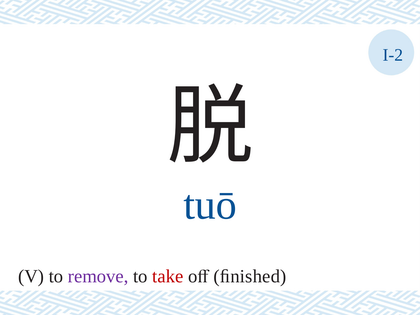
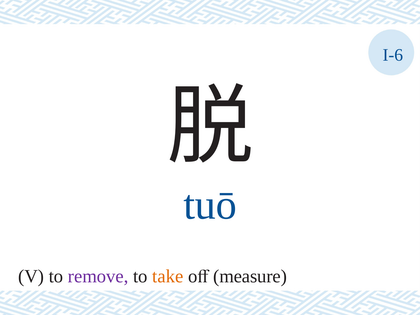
I-2: I-2 -> I-6 (393, 55)
take colour: red -> orange (168, 276)
ﬁnished: ﬁnished -> measure (250, 276)
